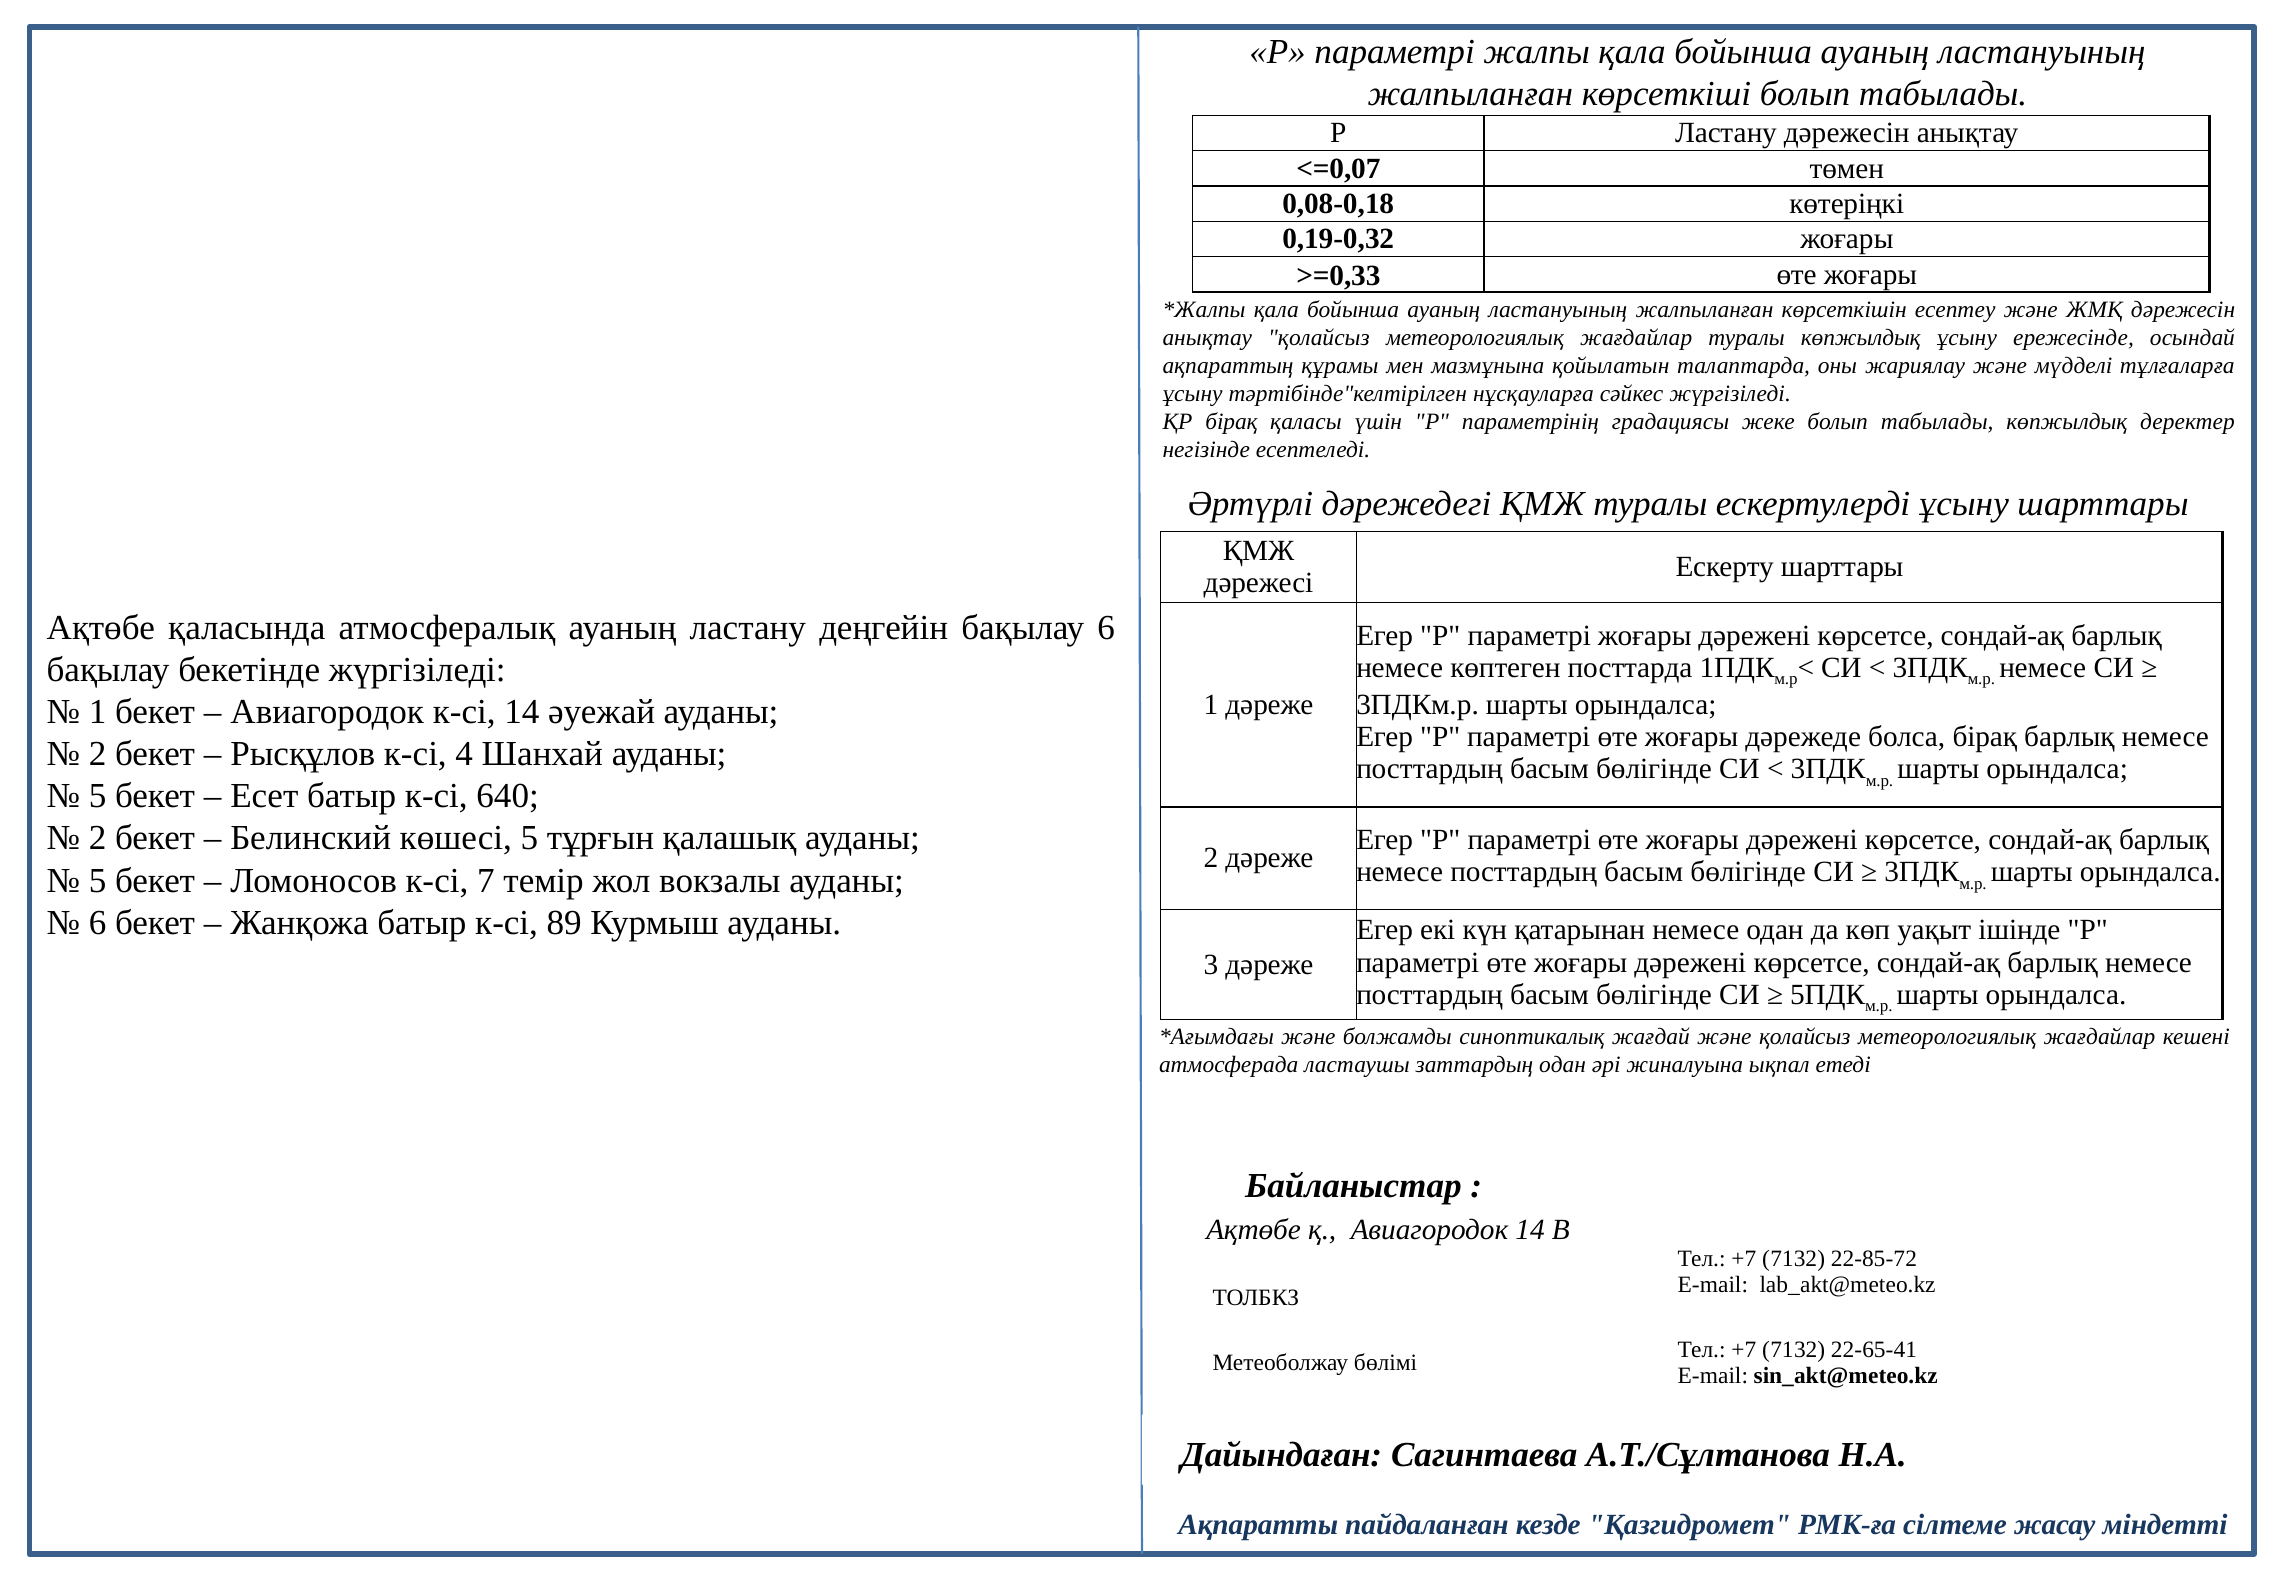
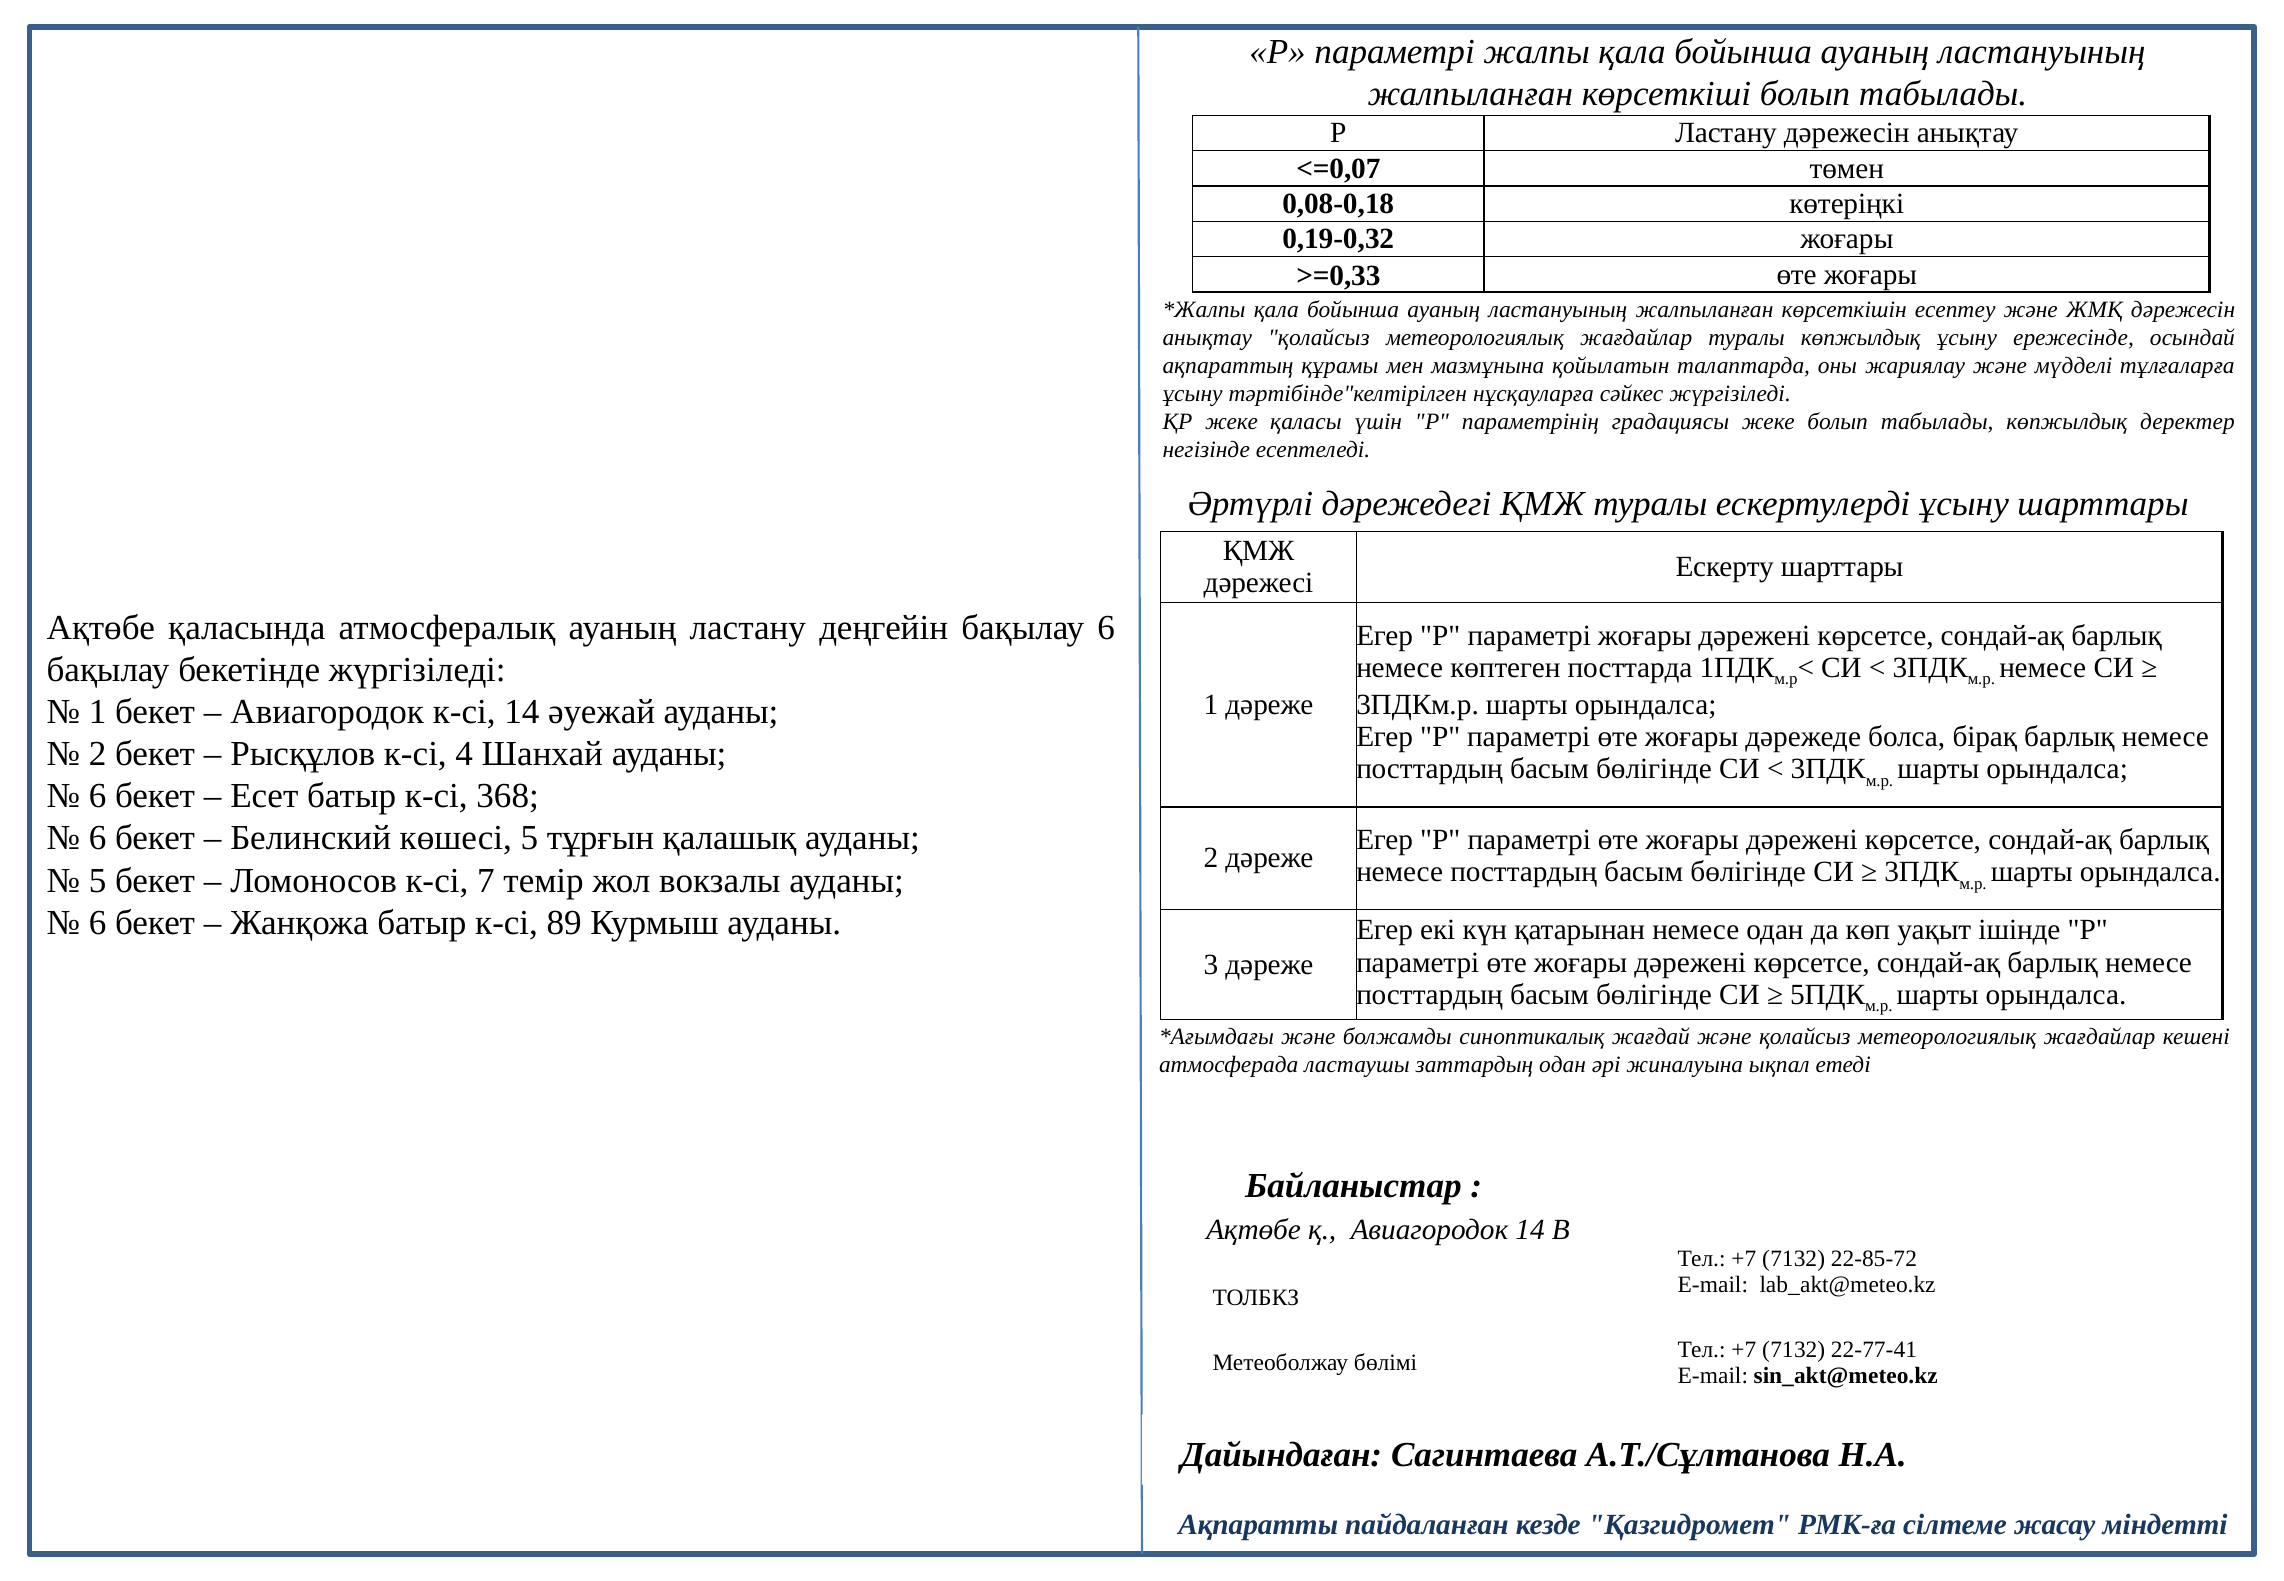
ҚР бірақ: бірақ -> жеке (1232, 422)
5: 5 -> 6 (98, 796)
640: 640 -> 368 (508, 796)
2: 2 -> 6 (98, 838)
22-65-41: 22-65-41 -> 22-77-41 (1874, 1350)
